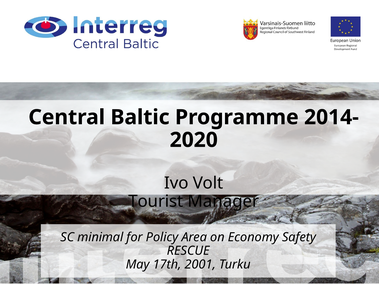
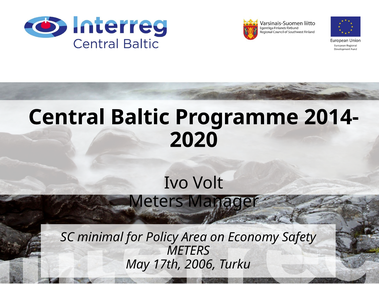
Tourist: Tourist -> Meters (156, 202)
RESCUE: RESCUE -> METERS (188, 251)
2001: 2001 -> 2006 (200, 265)
